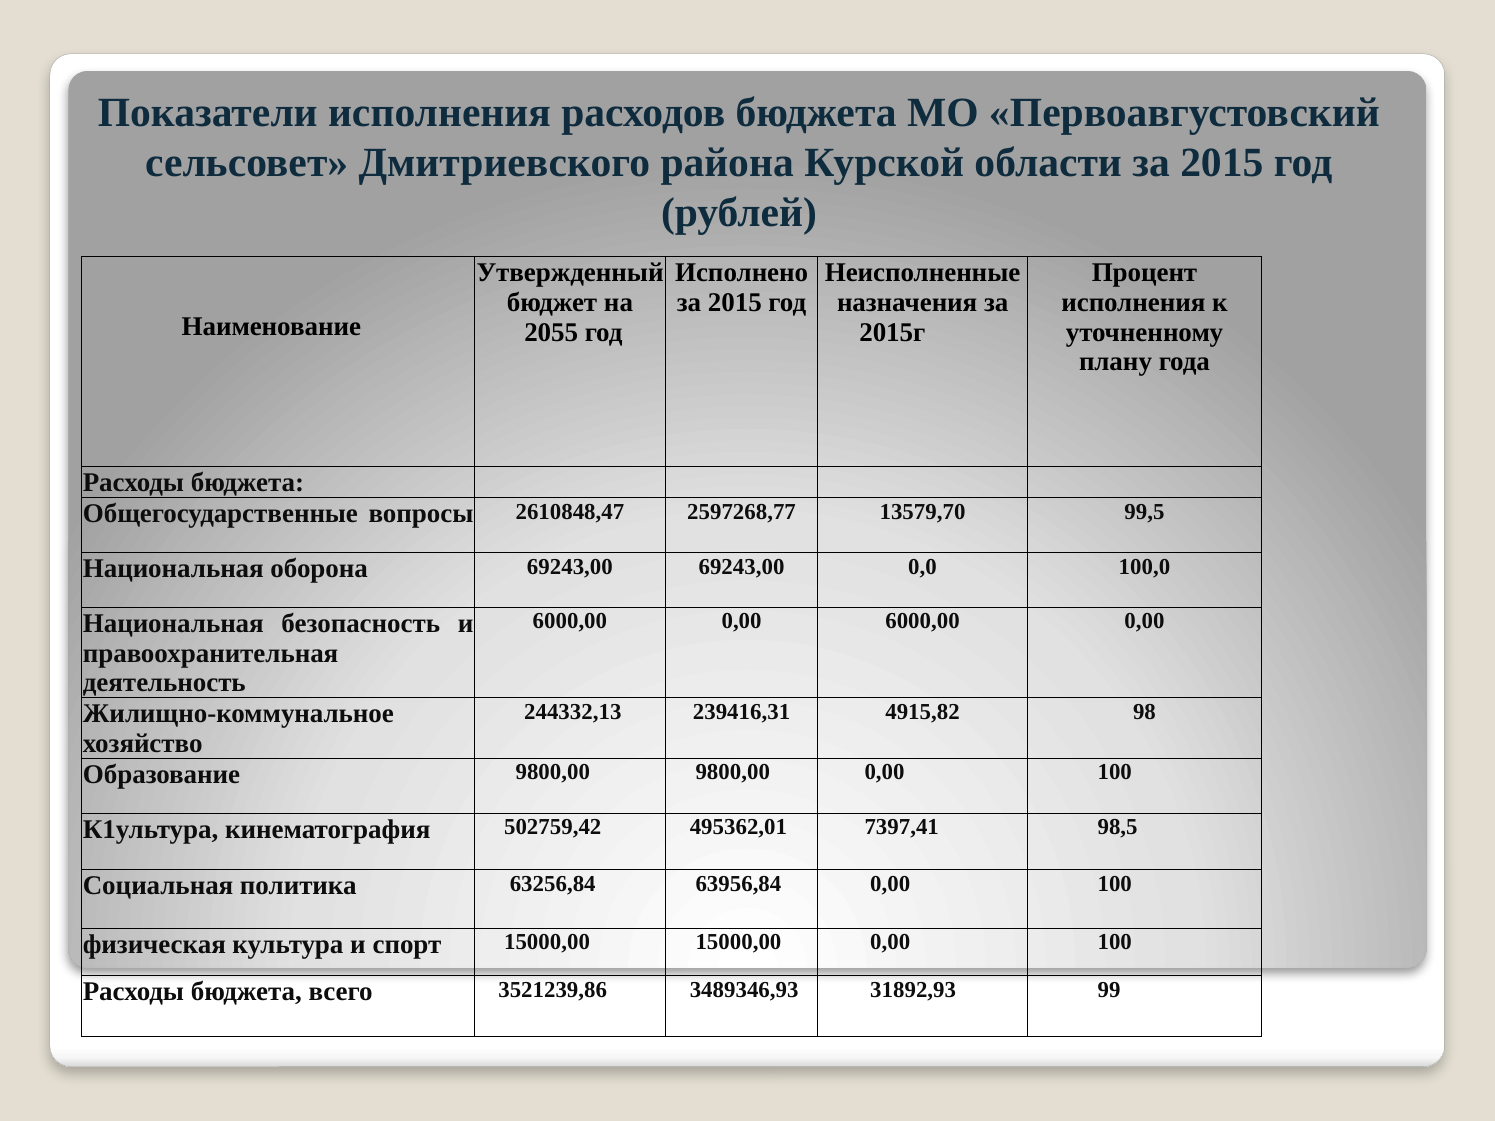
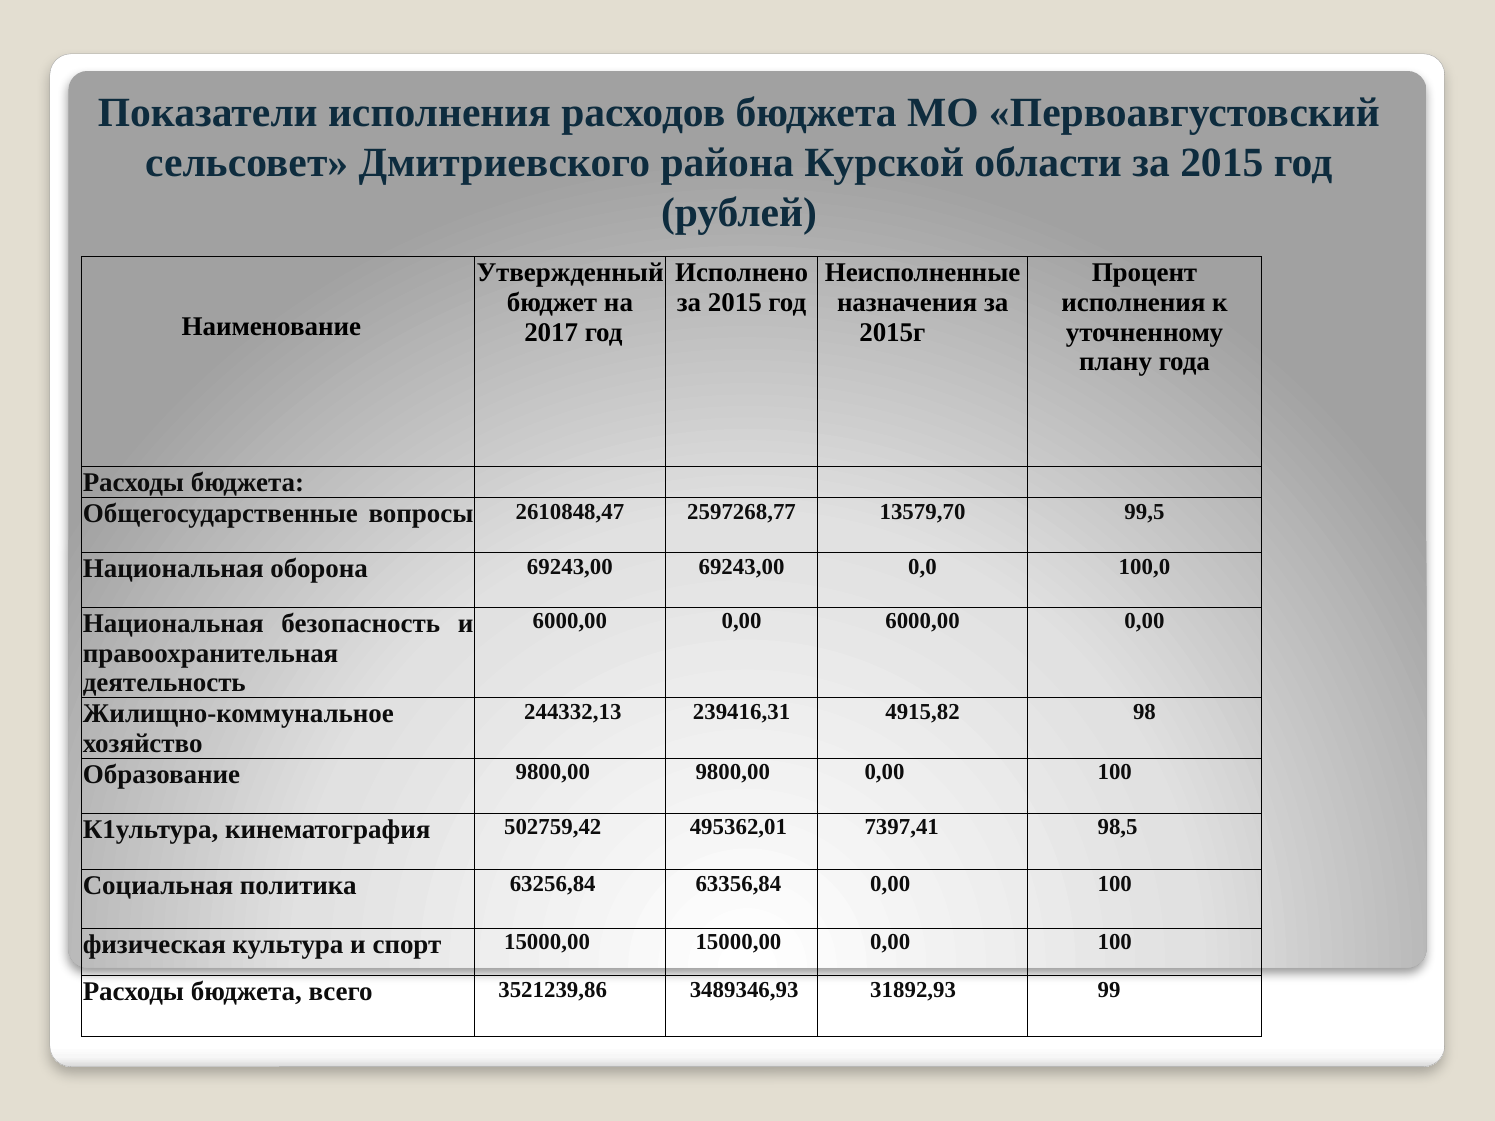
2055: 2055 -> 2017 (551, 332)
63956,84: 63956,84 -> 63356,84 (738, 884)
